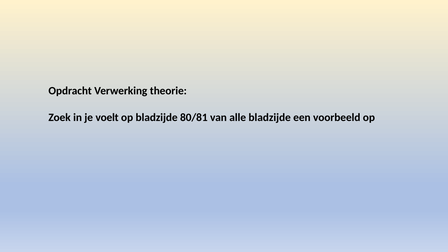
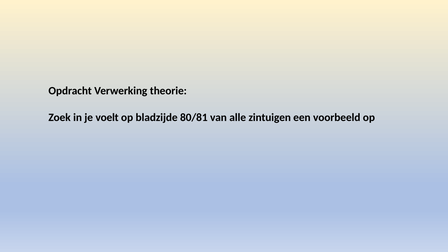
alle bladzijde: bladzijde -> zintuigen (270, 118)
